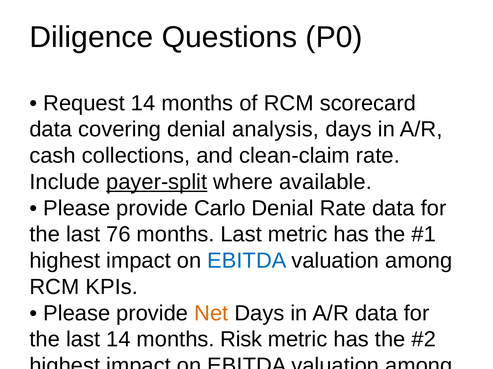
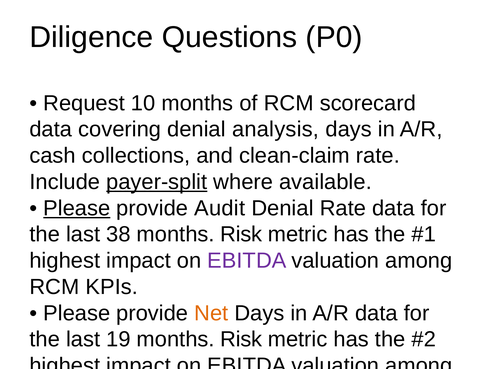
Request 14: 14 -> 10 (143, 103)
Please underline: none -> present (77, 209)
Carlo: Carlo -> Audit (220, 209)
76: 76 -> 38 (118, 235)
Last: Last -> Risk (241, 235)
EBITDA colour: blue -> purple (247, 261)
last 14: 14 -> 19 (118, 340)
